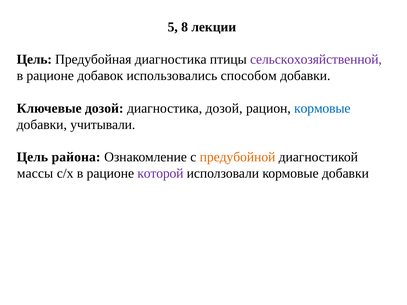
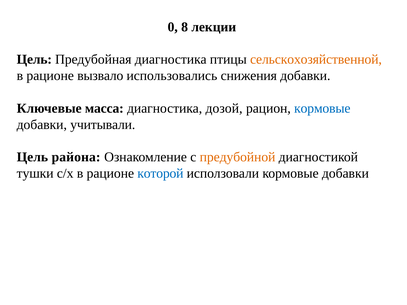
5: 5 -> 0 (173, 27)
сельскохозяйственной colour: purple -> orange (316, 60)
добавок: добавок -> вызвало (100, 76)
способом: способом -> снижения (249, 76)
Ключевые дозой: дозой -> масса (104, 108)
массы: массы -> тушки (35, 173)
которой colour: purple -> blue (160, 173)
